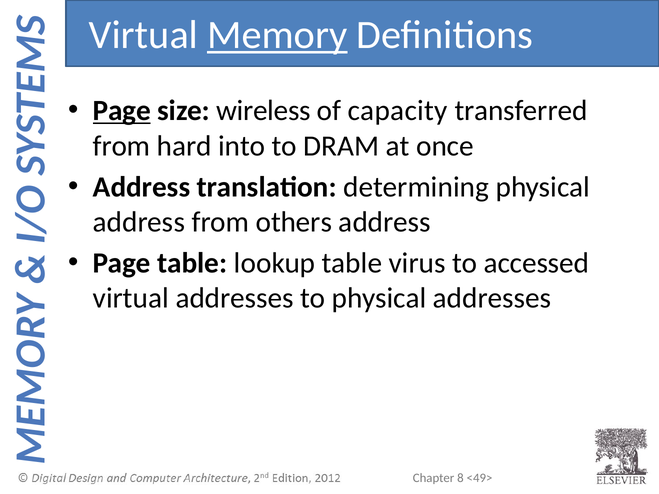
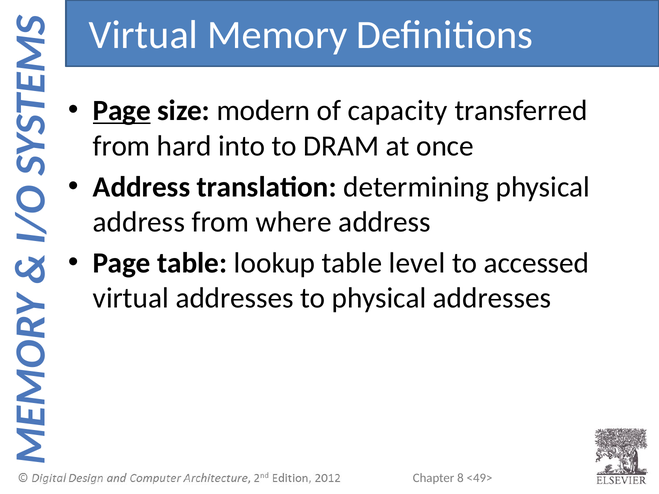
Memory underline: present -> none (277, 35)
wireless: wireless -> modern (263, 111)
others: others -> where (294, 222)
virus: virus -> level (417, 263)
